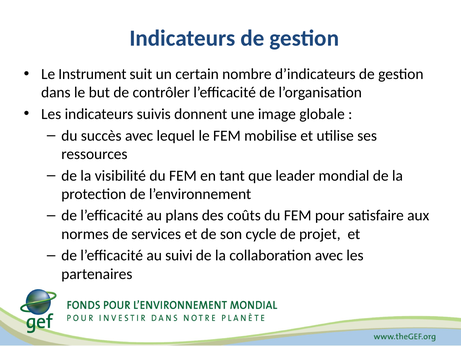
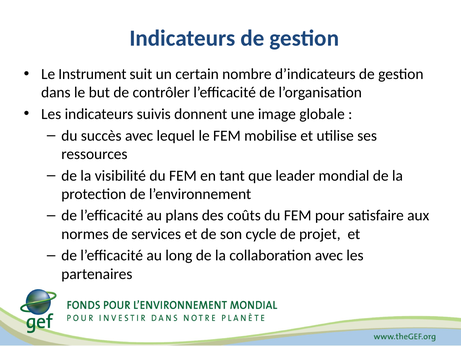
suivi: suivi -> long (179, 255)
